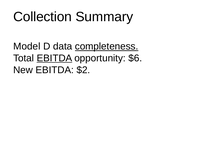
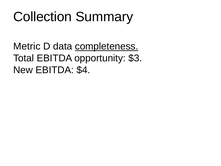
Model: Model -> Metric (27, 46)
EBITDA underline: present -> none (54, 58)
$6: $6 -> $3 (135, 58)
$2: $2 -> $4 (83, 70)
